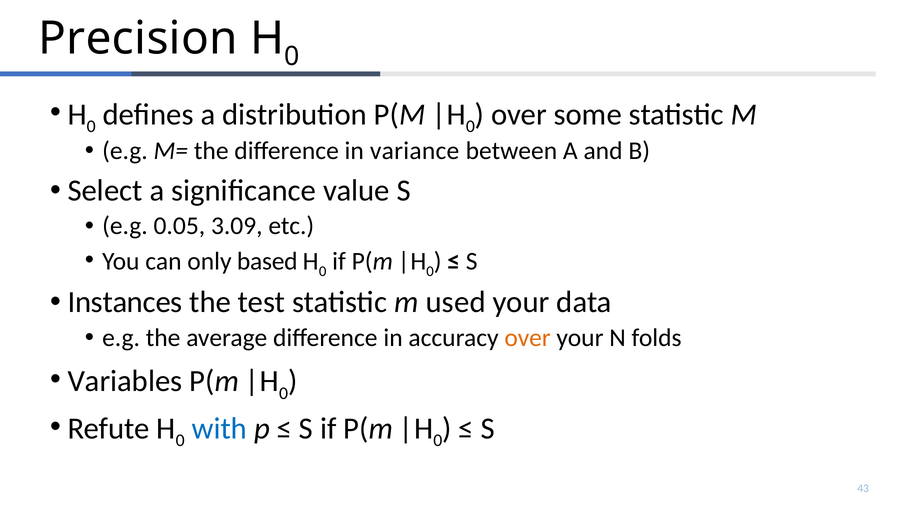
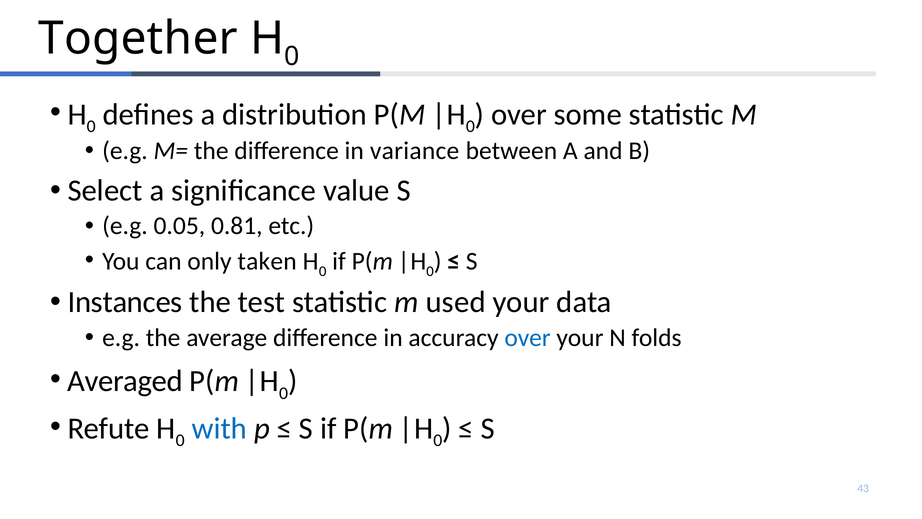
Precision: Precision -> Together (138, 38)
3.09: 3.09 -> 0.81 (237, 226)
based: based -> taken (267, 261)
over colour: orange -> blue (528, 337)
Variables: Variables -> Averaged (125, 381)
